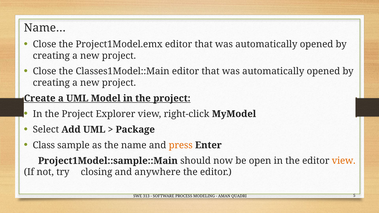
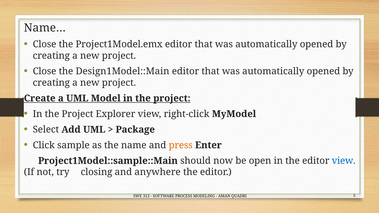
Classes1Model::Main: Classes1Model::Main -> Design1Model::Main (123, 71)
Class: Class -> Click (44, 145)
view colour: orange -> blue (344, 161)
